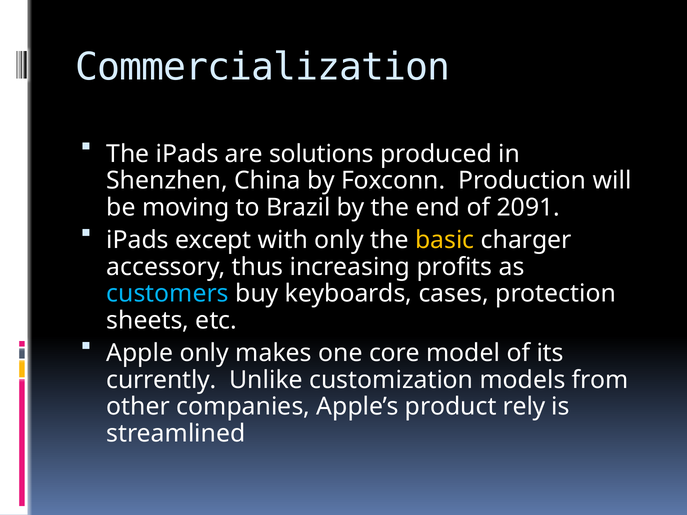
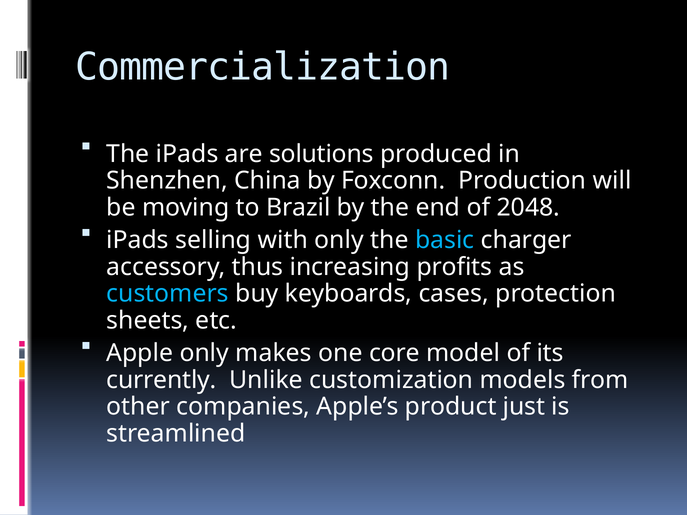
2091: 2091 -> 2048 (528, 208)
except: except -> selling (213, 240)
basic colour: yellow -> light blue (445, 240)
rely: rely -> just (524, 407)
